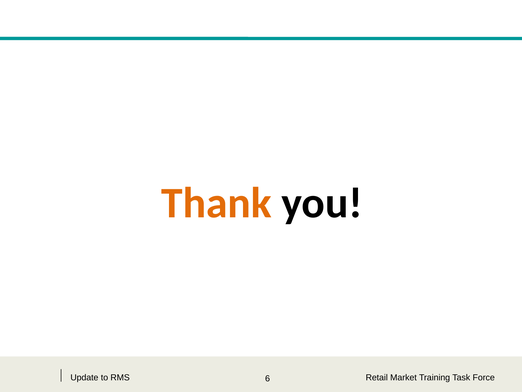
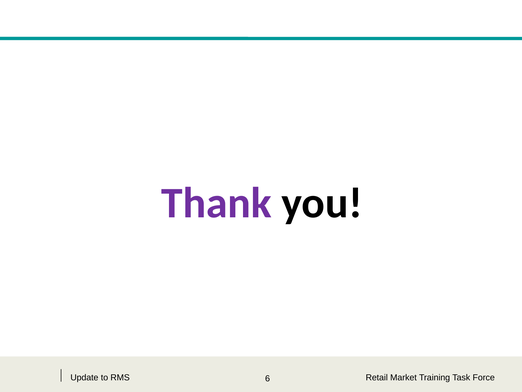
Thank colour: orange -> purple (216, 203)
